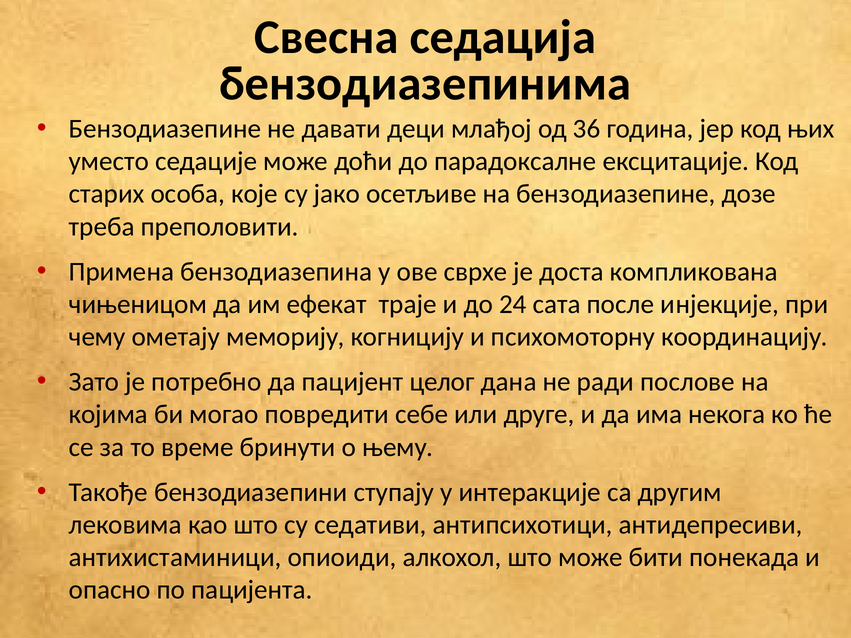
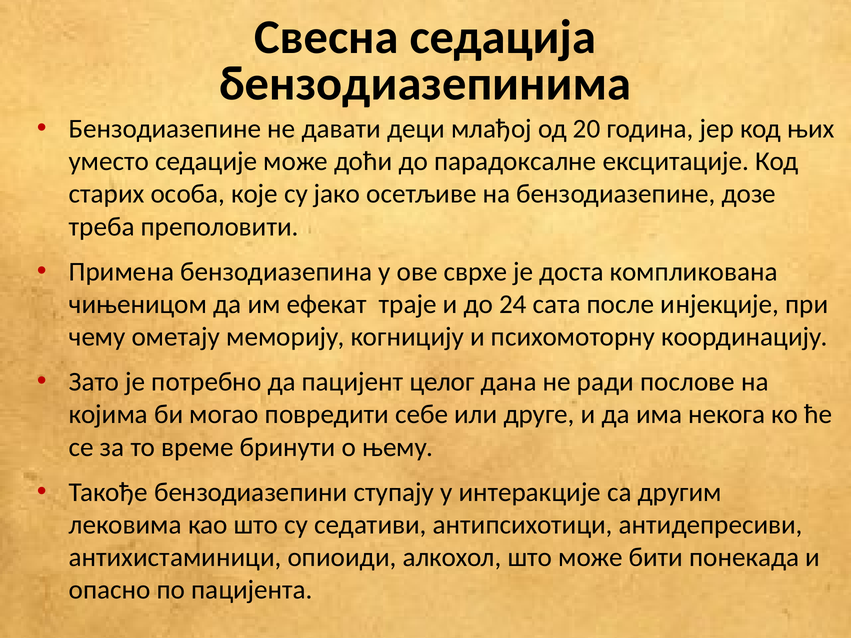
36: 36 -> 20 (587, 129)
